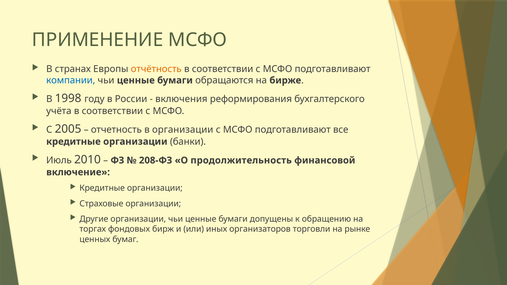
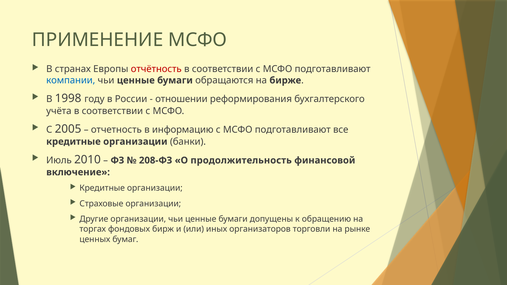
отчётность colour: orange -> red (156, 69)
включения: включения -> отношении (181, 99)
в организации: организации -> информацию (183, 130)
